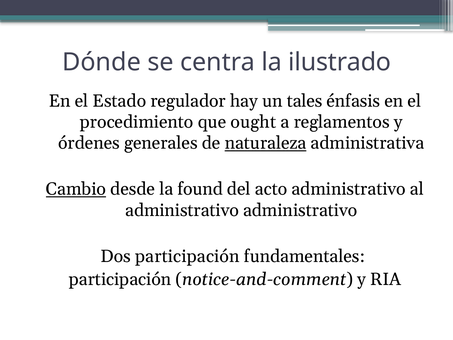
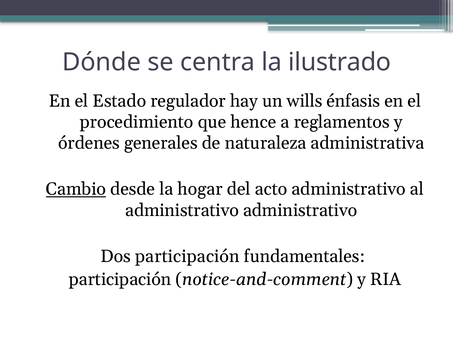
tales: tales -> wills (305, 101)
ought: ought -> hence (253, 122)
naturaleza underline: present -> none (266, 143)
found: found -> hogar (200, 189)
